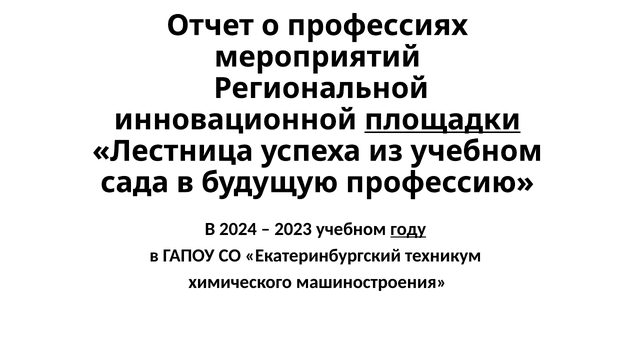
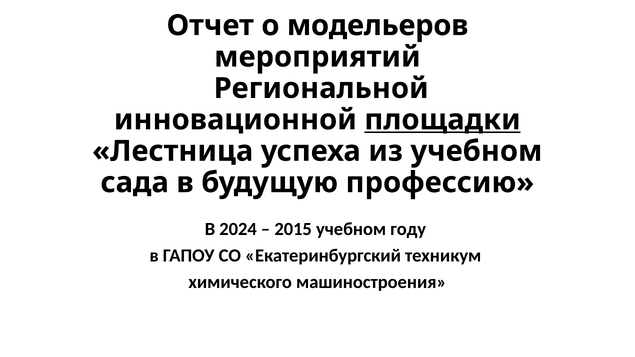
профессиях: профессиях -> модельеров (378, 26)
2023: 2023 -> 2015 (293, 229)
году underline: present -> none (408, 229)
